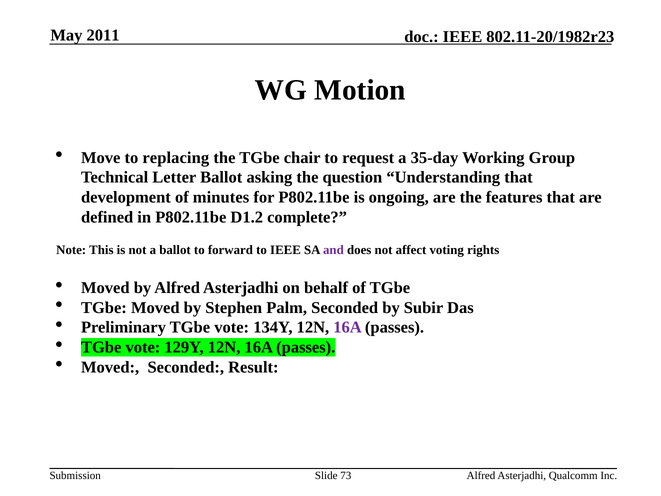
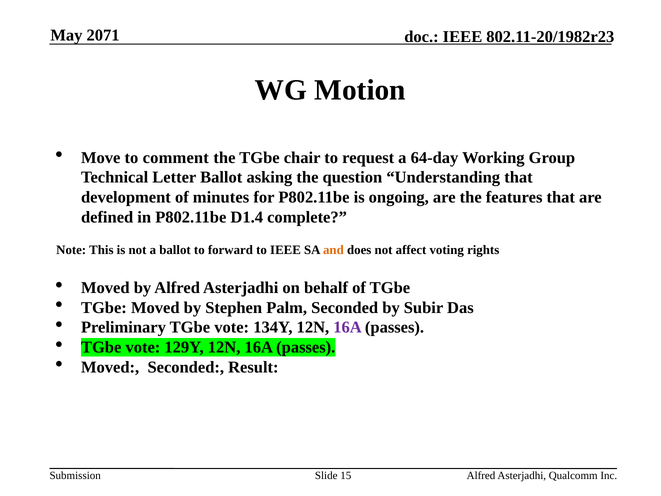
2011: 2011 -> 2071 (103, 35)
replacing: replacing -> comment (176, 158)
35-day: 35-day -> 64-day (434, 158)
D1.2: D1.2 -> D1.4 (247, 217)
and colour: purple -> orange (333, 250)
73: 73 -> 15 (346, 475)
